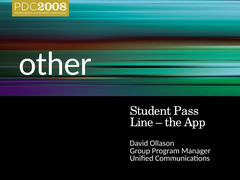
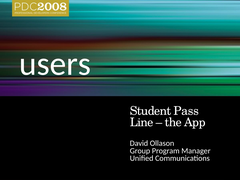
other: other -> users (55, 64)
